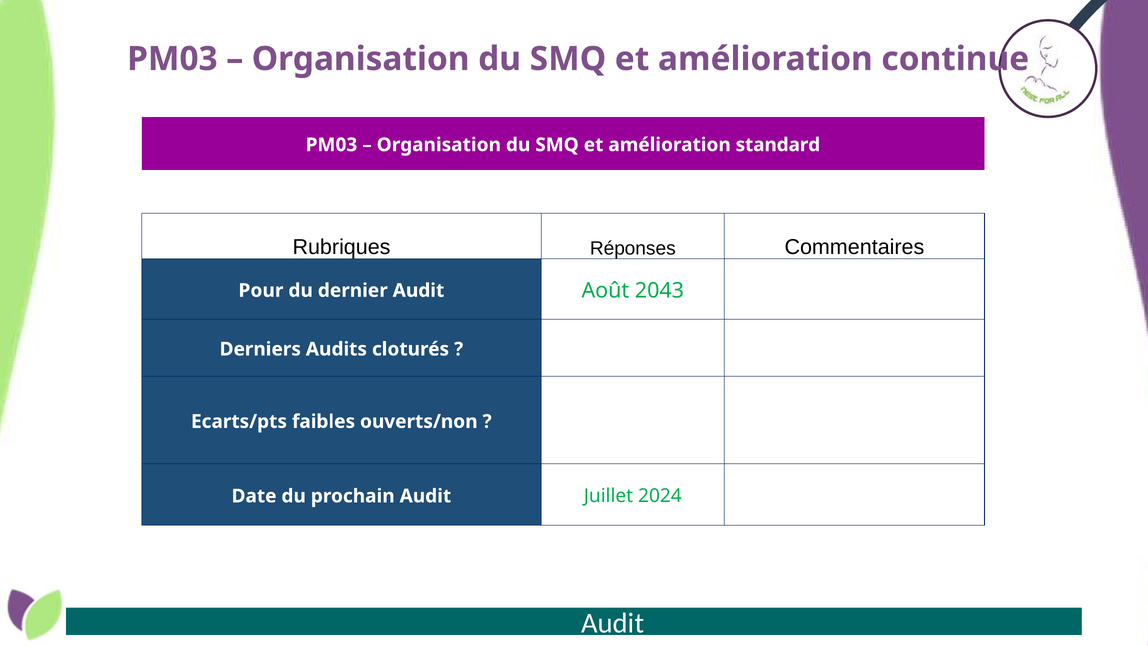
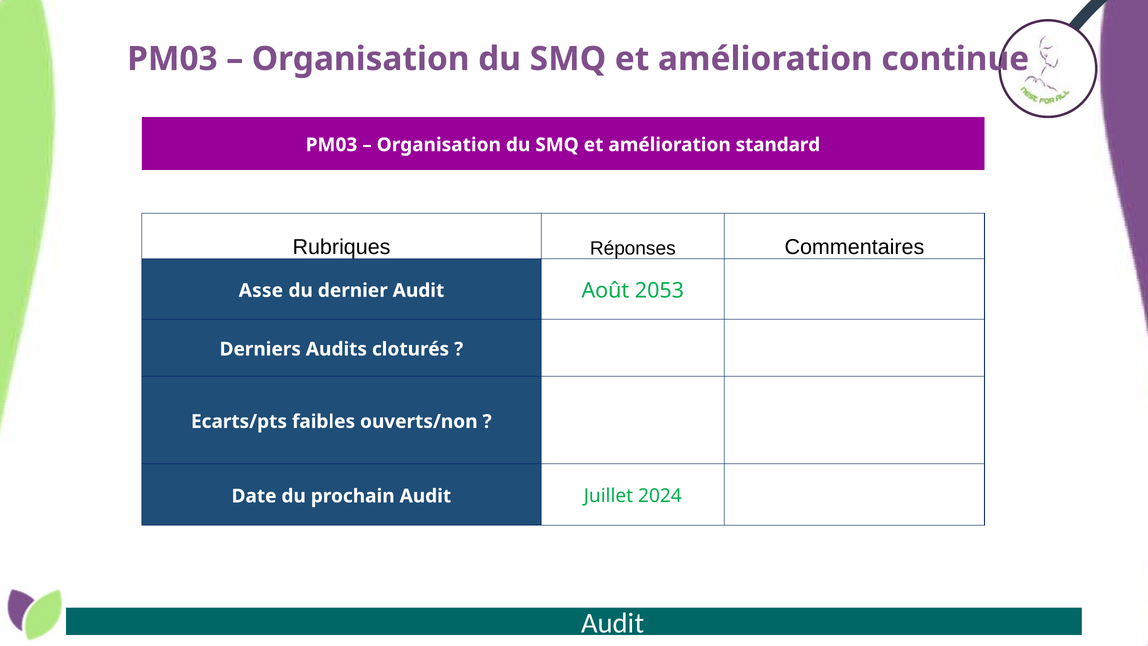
Pour: Pour -> Asse (261, 290)
2043: 2043 -> 2053 (659, 291)
